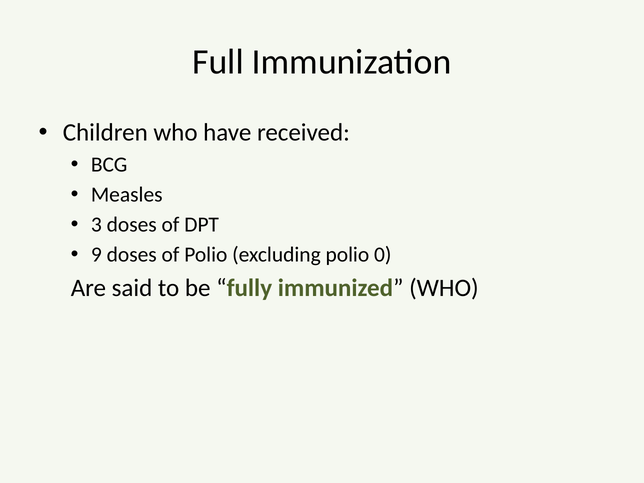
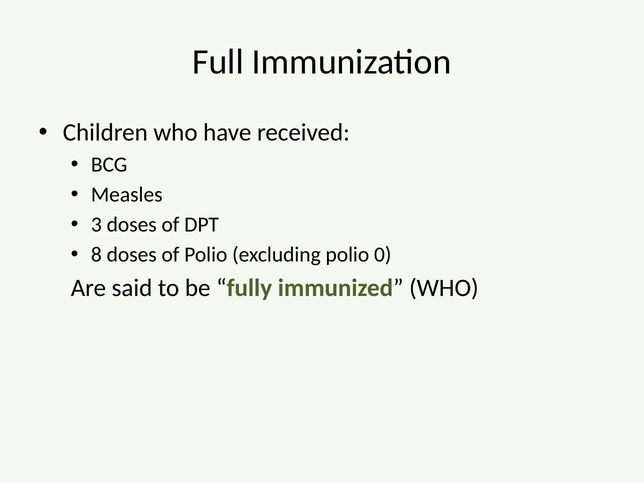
9: 9 -> 8 (96, 255)
